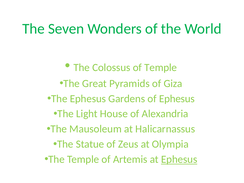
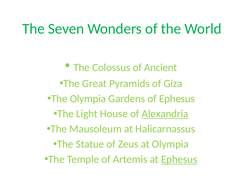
of Temple: Temple -> Ancient (161, 67)
The Ephesus: Ephesus -> Olympia (88, 99)
Alexandria underline: none -> present (165, 114)
